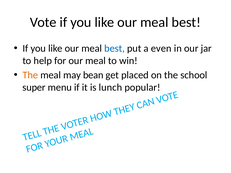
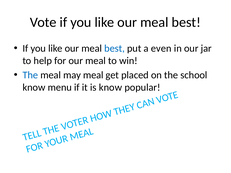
The colour: orange -> blue (30, 75)
may bean: bean -> meal (93, 75)
super: super -> know (34, 87)
is lunch: lunch -> know (110, 87)
